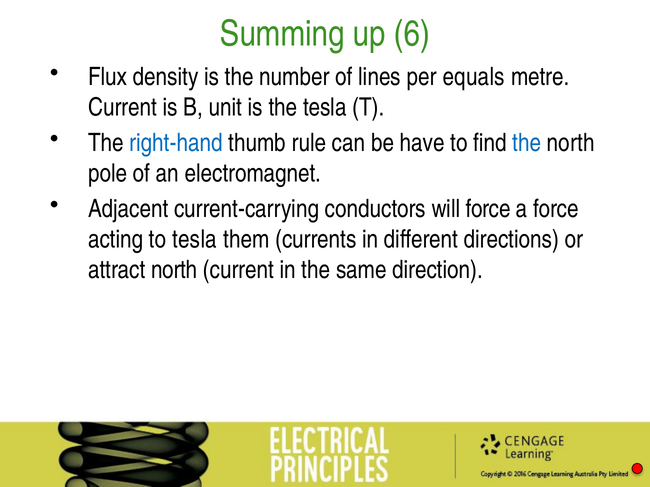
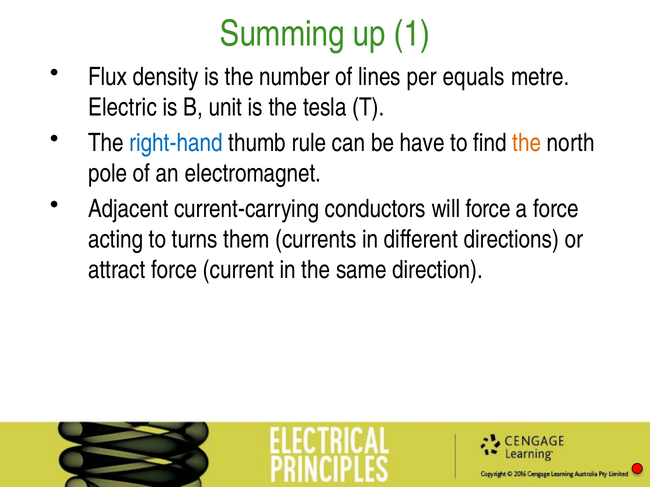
6: 6 -> 1 (412, 34)
Current: Current -> Electric (122, 107)
the colour: blue -> orange (527, 143)
to tesla: tesla -> turns (195, 240)
attract north: north -> force (174, 270)
